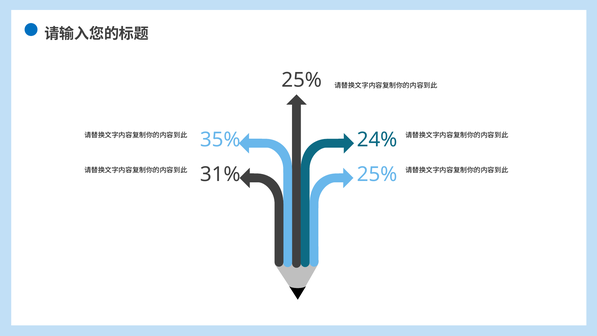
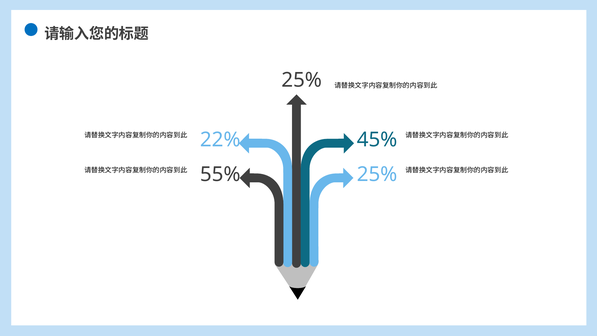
35%: 35% -> 22% (220, 140)
24%: 24% -> 45% (377, 140)
31%: 31% -> 55% (220, 174)
